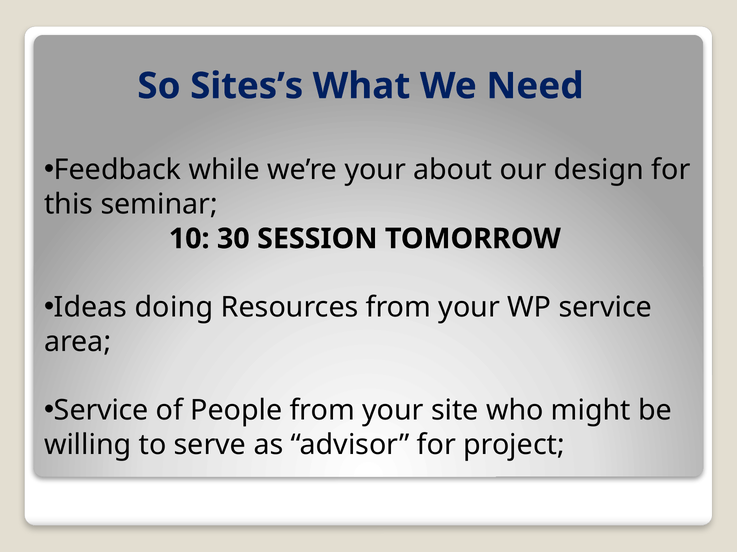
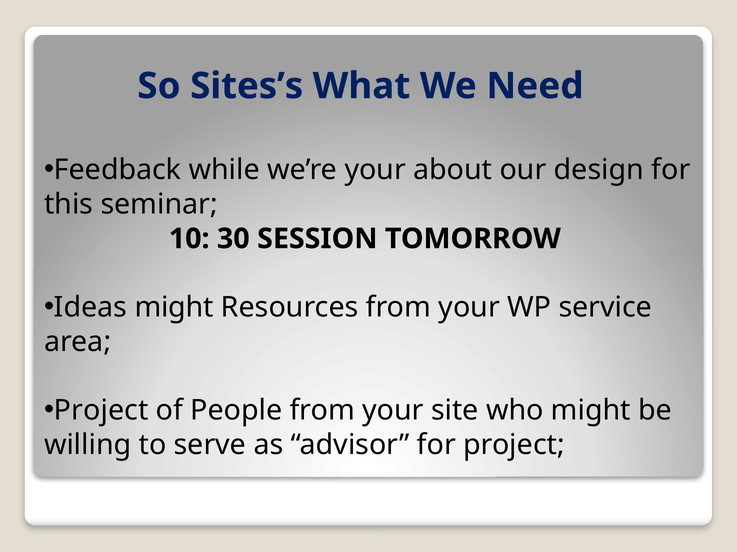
Ideas doing: doing -> might (174, 308)
Service: Service -> Project (101, 411)
